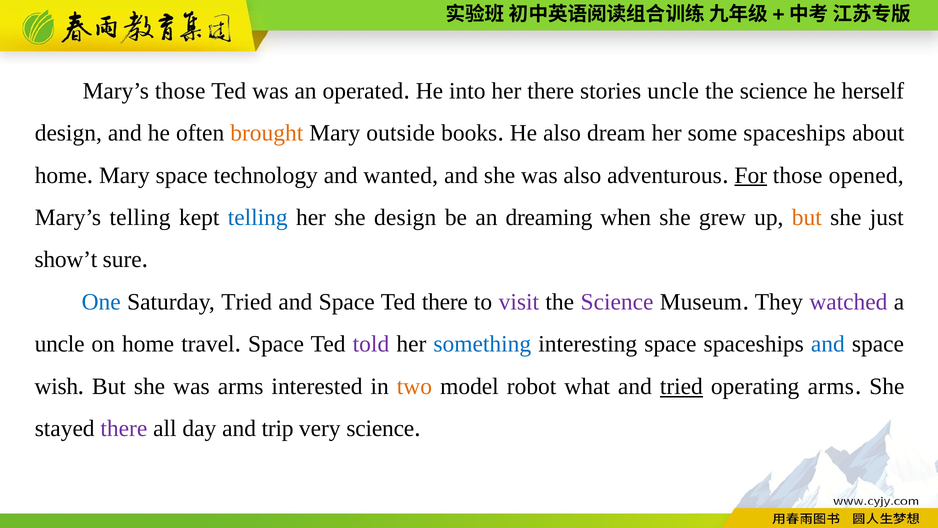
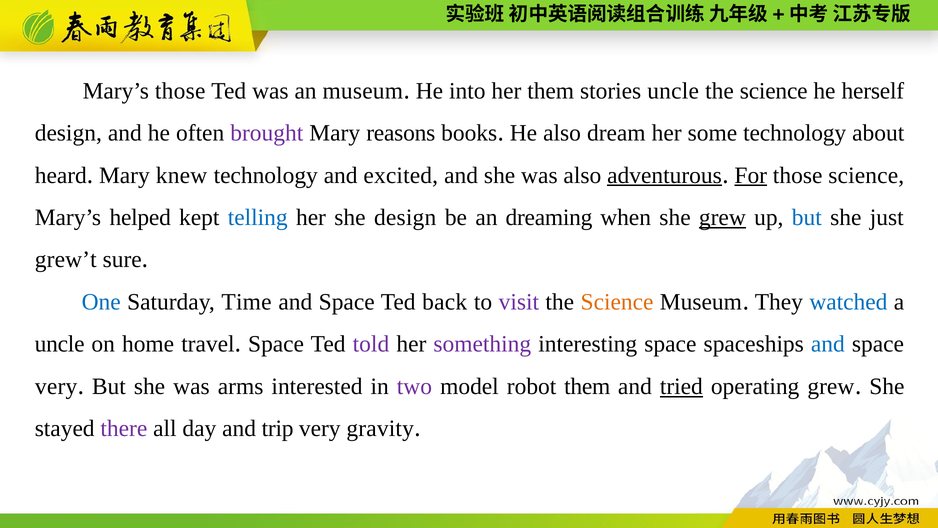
an operated: operated -> museum (363, 91)
her there: there -> them (551, 91)
brought colour: orange -> purple (267, 133)
outside: outside -> reasons (401, 133)
some spaceships: spaceships -> technology (795, 133)
home: home -> heard (61, 175)
Mary space: space -> knew (182, 175)
wanted: wanted -> excited (401, 175)
adventurous underline: none -> present (664, 175)
those opened: opened -> science (866, 175)
Mary’s telling: telling -> helped (140, 217)
grew underline: none -> present (722, 217)
but colour: orange -> blue (807, 217)
show’t: show’t -> grew’t (66, 260)
Saturday Tried: Tried -> Time (247, 302)
Ted there: there -> back (445, 302)
Science colour: purple -> orange (617, 302)
watched colour: purple -> blue (848, 302)
something colour: blue -> purple (482, 344)
wish: wish -> very (56, 386)
two colour: orange -> purple (414, 386)
robot what: what -> them (587, 386)
operating arms: arms -> grew (831, 386)
very science: science -> gravity (380, 428)
